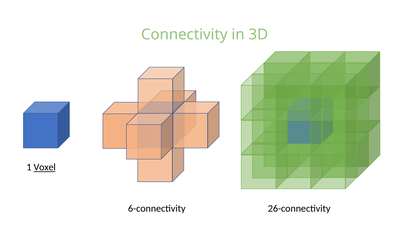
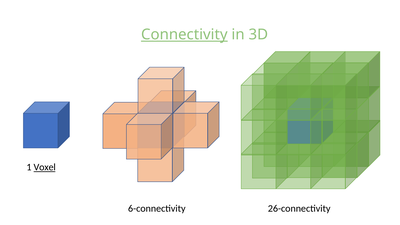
Connectivity underline: none -> present (184, 35)
